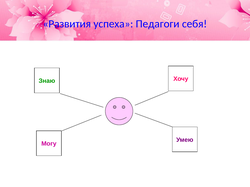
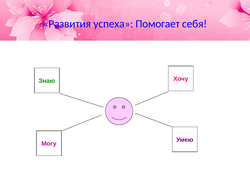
Педагоги: Педагоги -> Помогает (158, 24)
